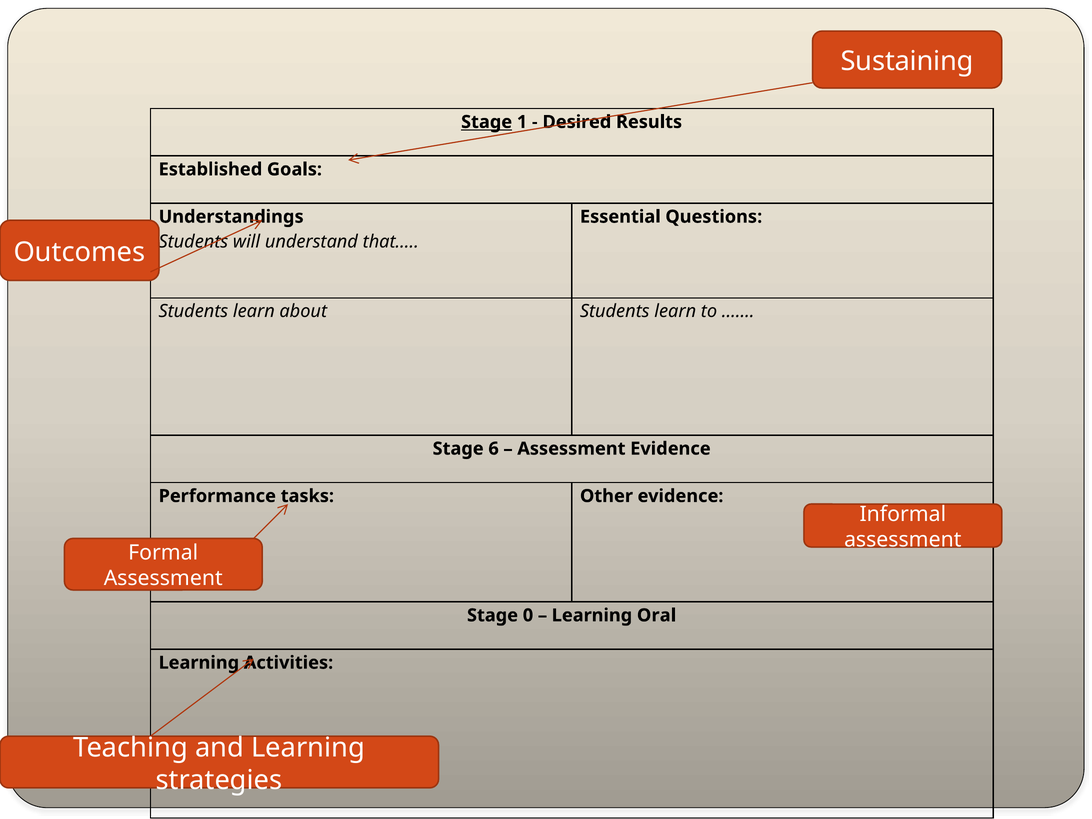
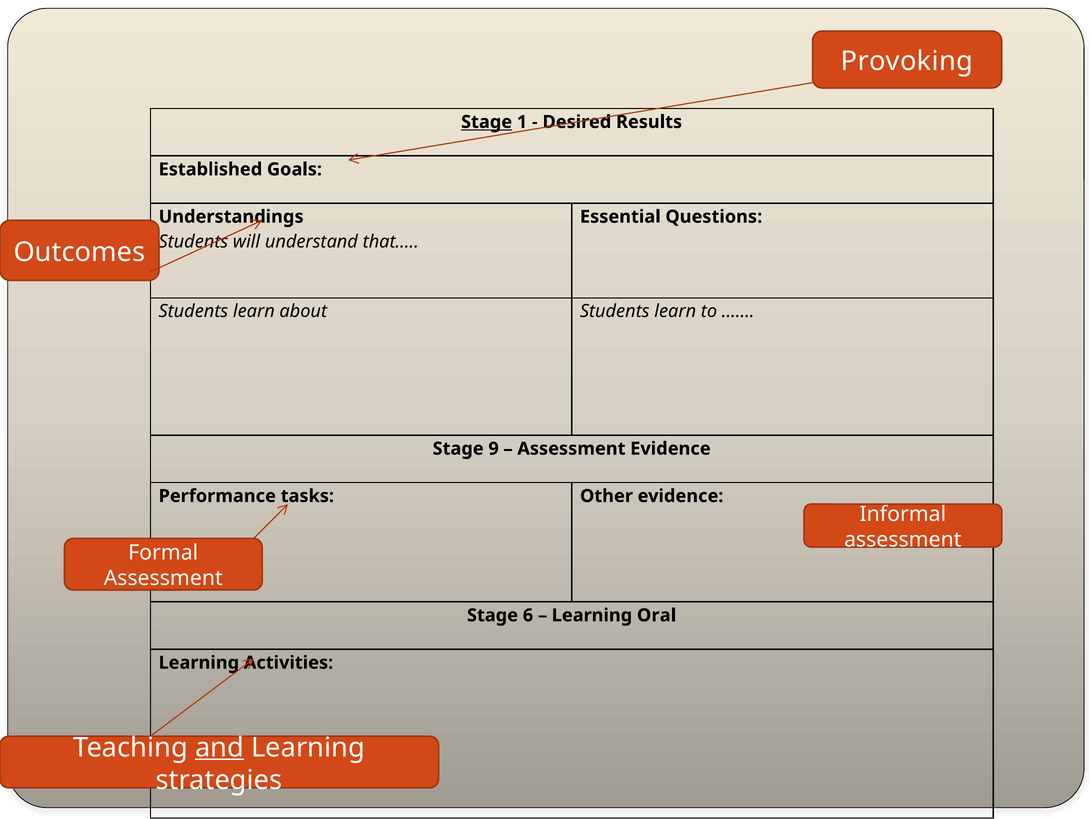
Sustaining: Sustaining -> Provoking (907, 61)
6: 6 -> 9 (494, 449)
0: 0 -> 6 (528, 615)
and underline: none -> present (219, 748)
